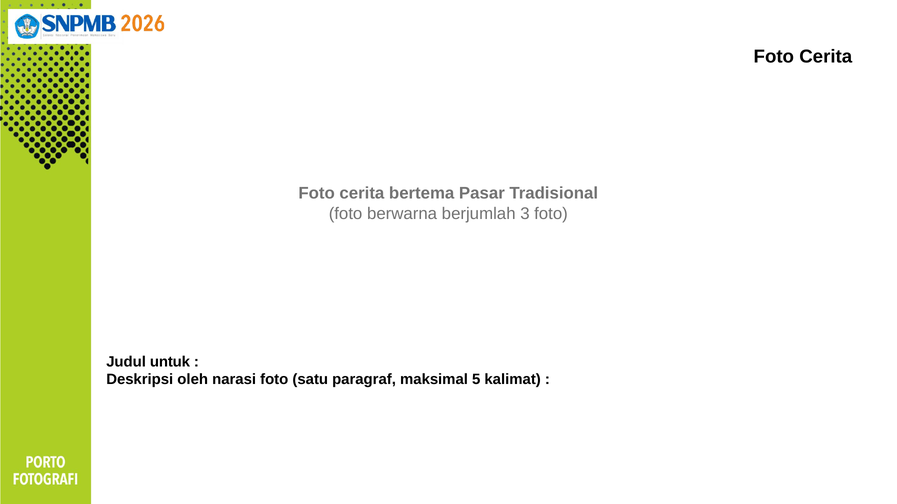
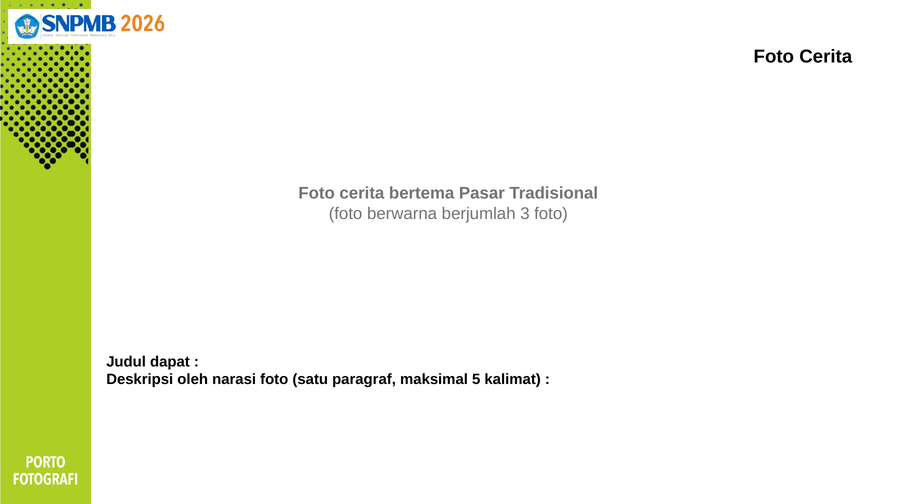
untuk: untuk -> dapat (170, 362)
